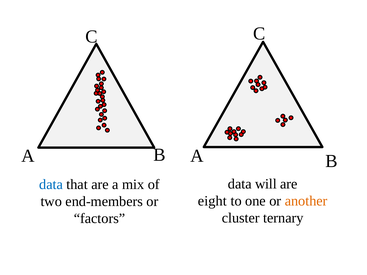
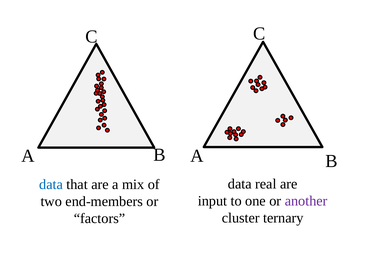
will: will -> real (266, 184)
eight: eight -> input (212, 201)
another colour: orange -> purple (306, 201)
